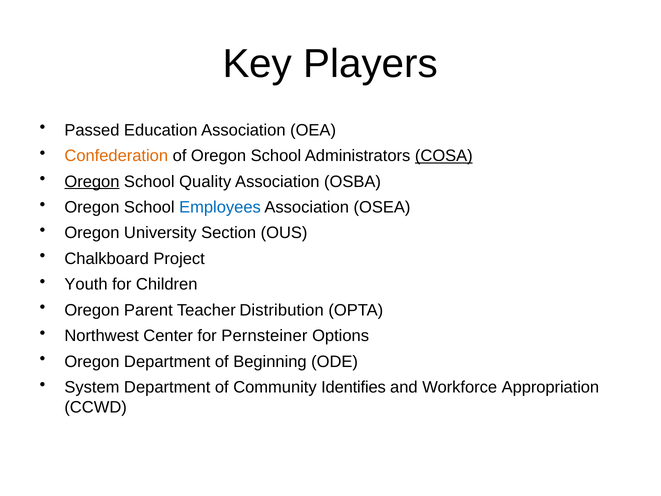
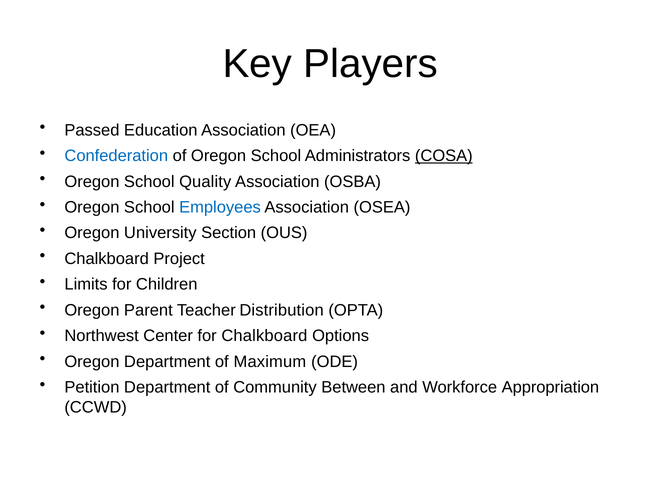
Confederation colour: orange -> blue (116, 156)
Oregon underline: present -> none (92, 181)
Youth: Youth -> Limits (86, 284)
for Pernsteiner: Pernsteiner -> Chalkboard (264, 336)
Beginning: Beginning -> Maximum (270, 361)
System: System -> Petition (92, 387)
Identifies: Identifies -> Between (353, 387)
